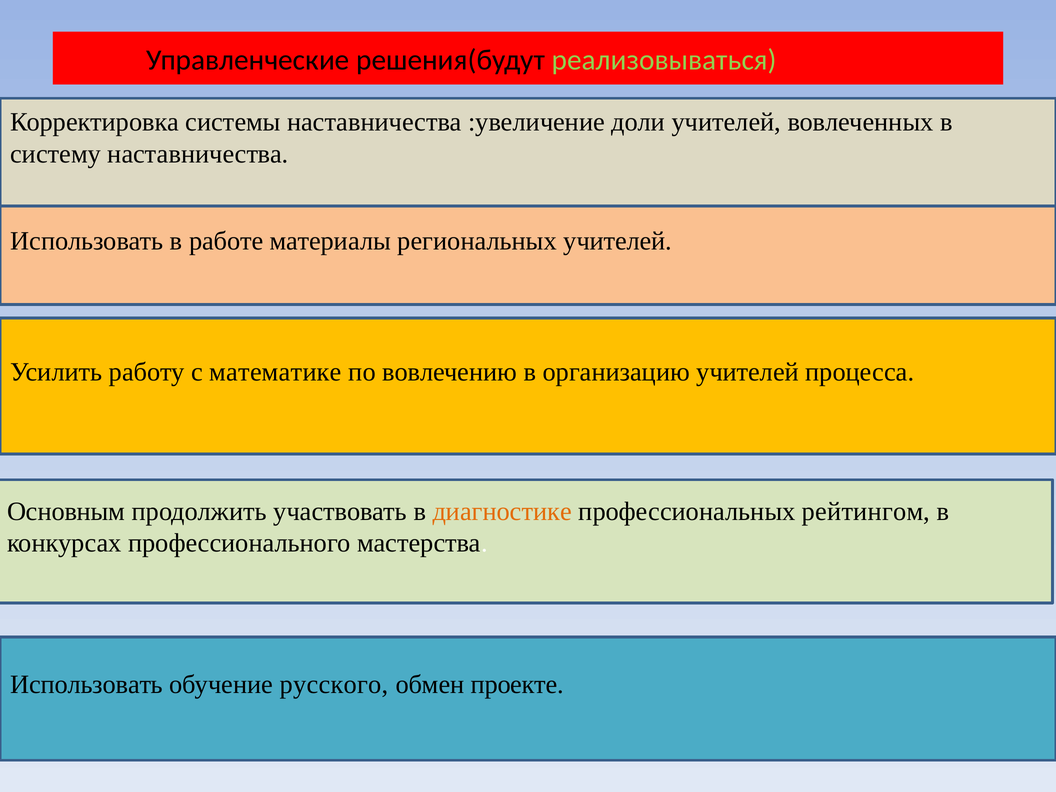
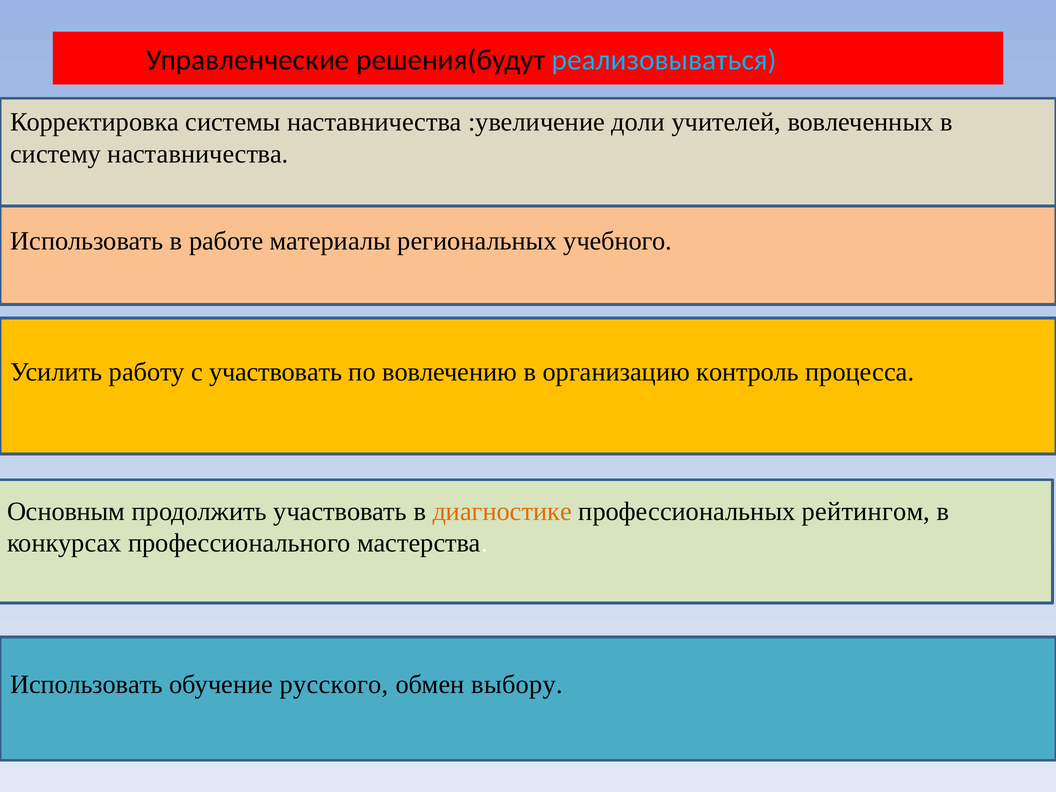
реализовываться colour: light green -> light blue (664, 60)
региональных учителей: учителей -> учебного (618, 241)
с математике: математике -> участвовать (276, 372)
организацию учителей: учителей -> контроль (748, 372)
проекте: проекте -> выбору (517, 685)
